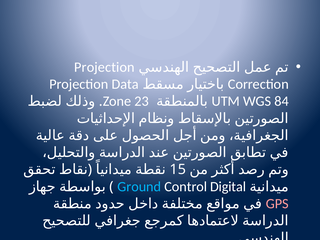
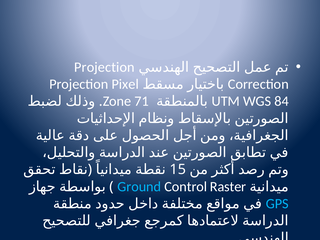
Data: Data -> Pixel (125, 84)
23: 23 -> 71 (142, 101)
Digital: Digital -> Raster (228, 187)
GPS colour: pink -> light blue (277, 204)
